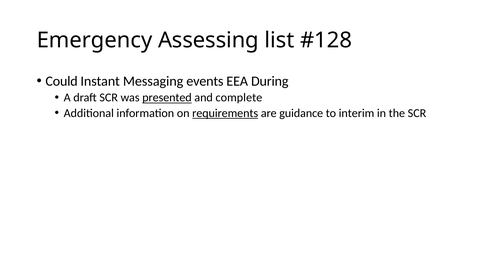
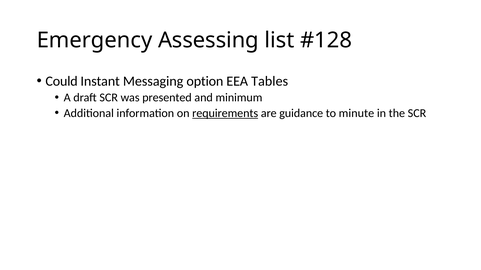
events: events -> option (205, 81)
During: During -> Tables (270, 81)
presented underline: present -> none (167, 98)
complete: complete -> minimum (239, 98)
interim: interim -> minute (356, 113)
